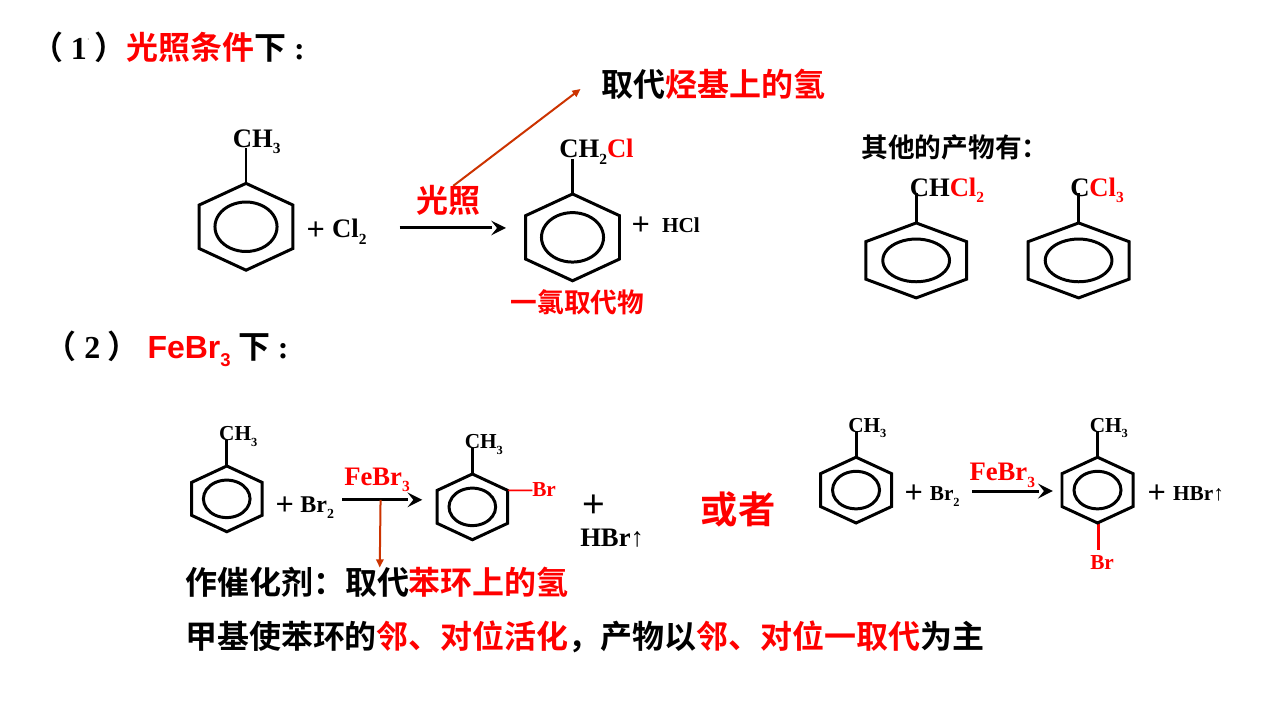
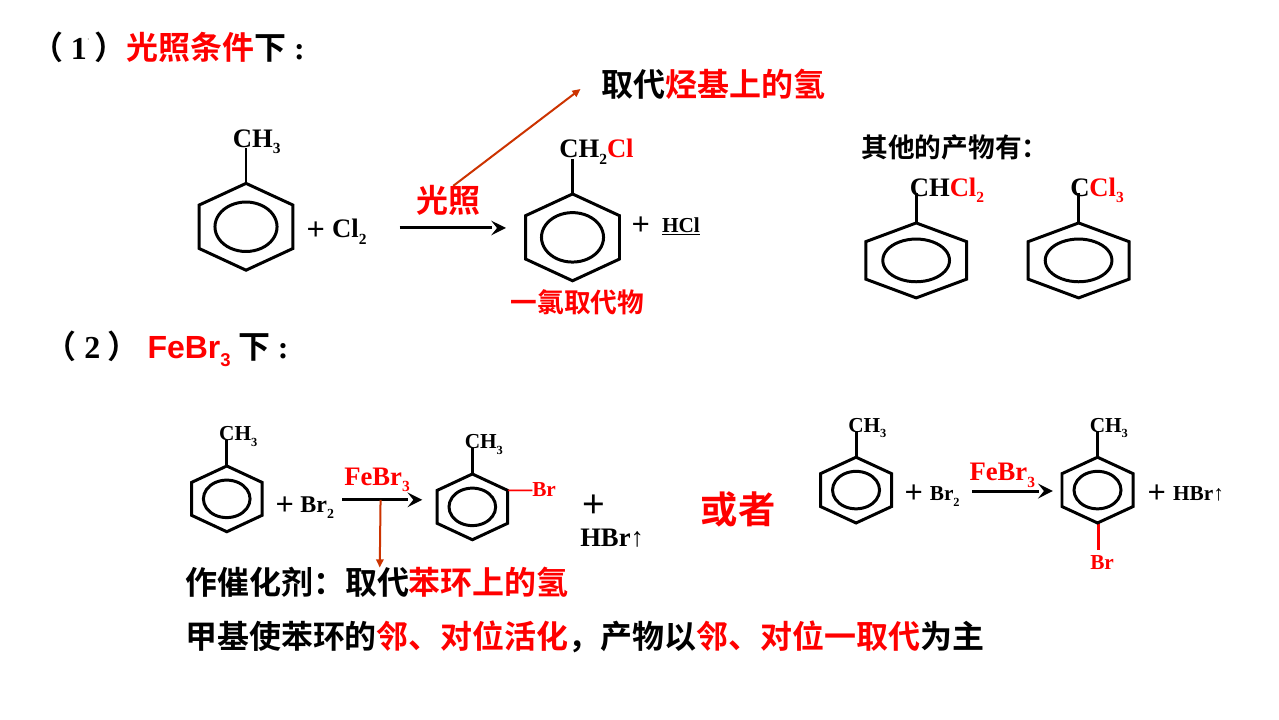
HCl underline: none -> present (681, 225)
